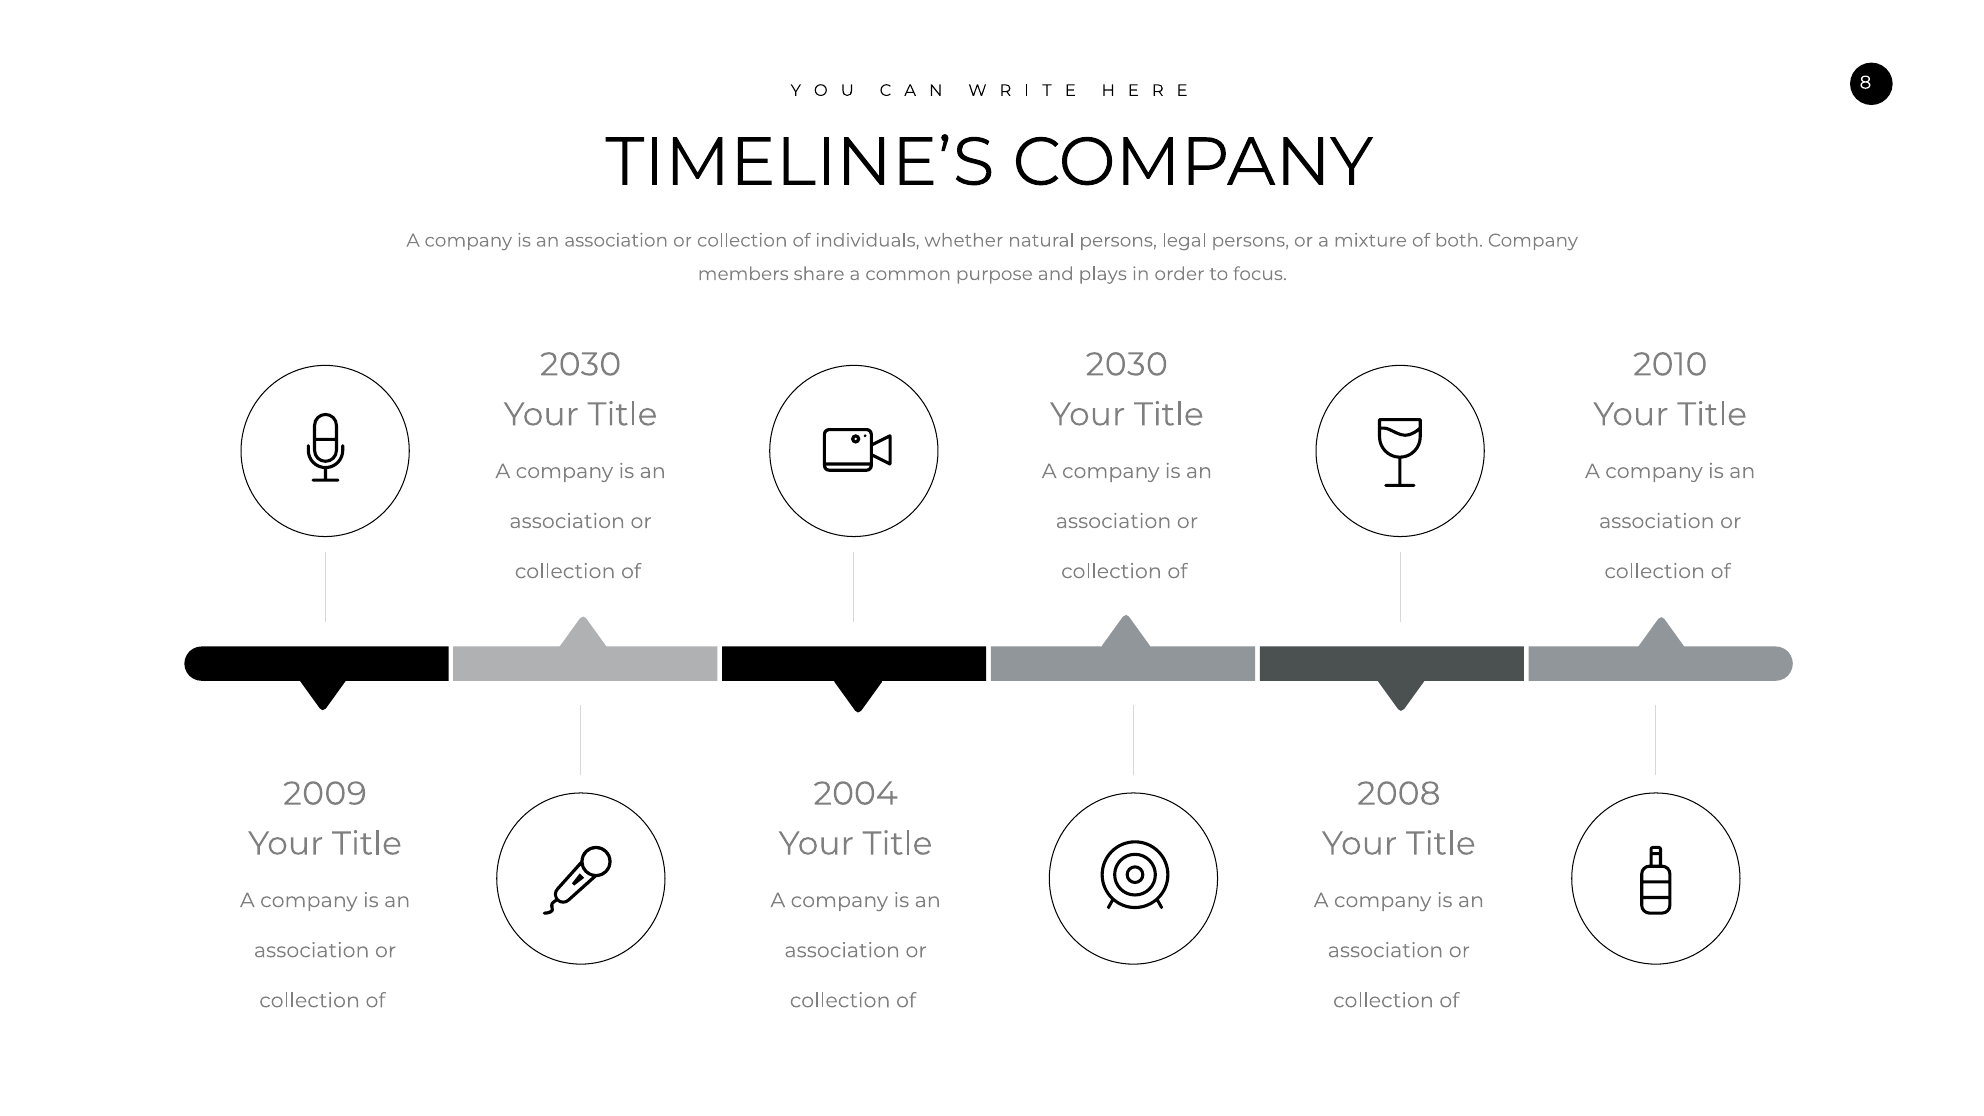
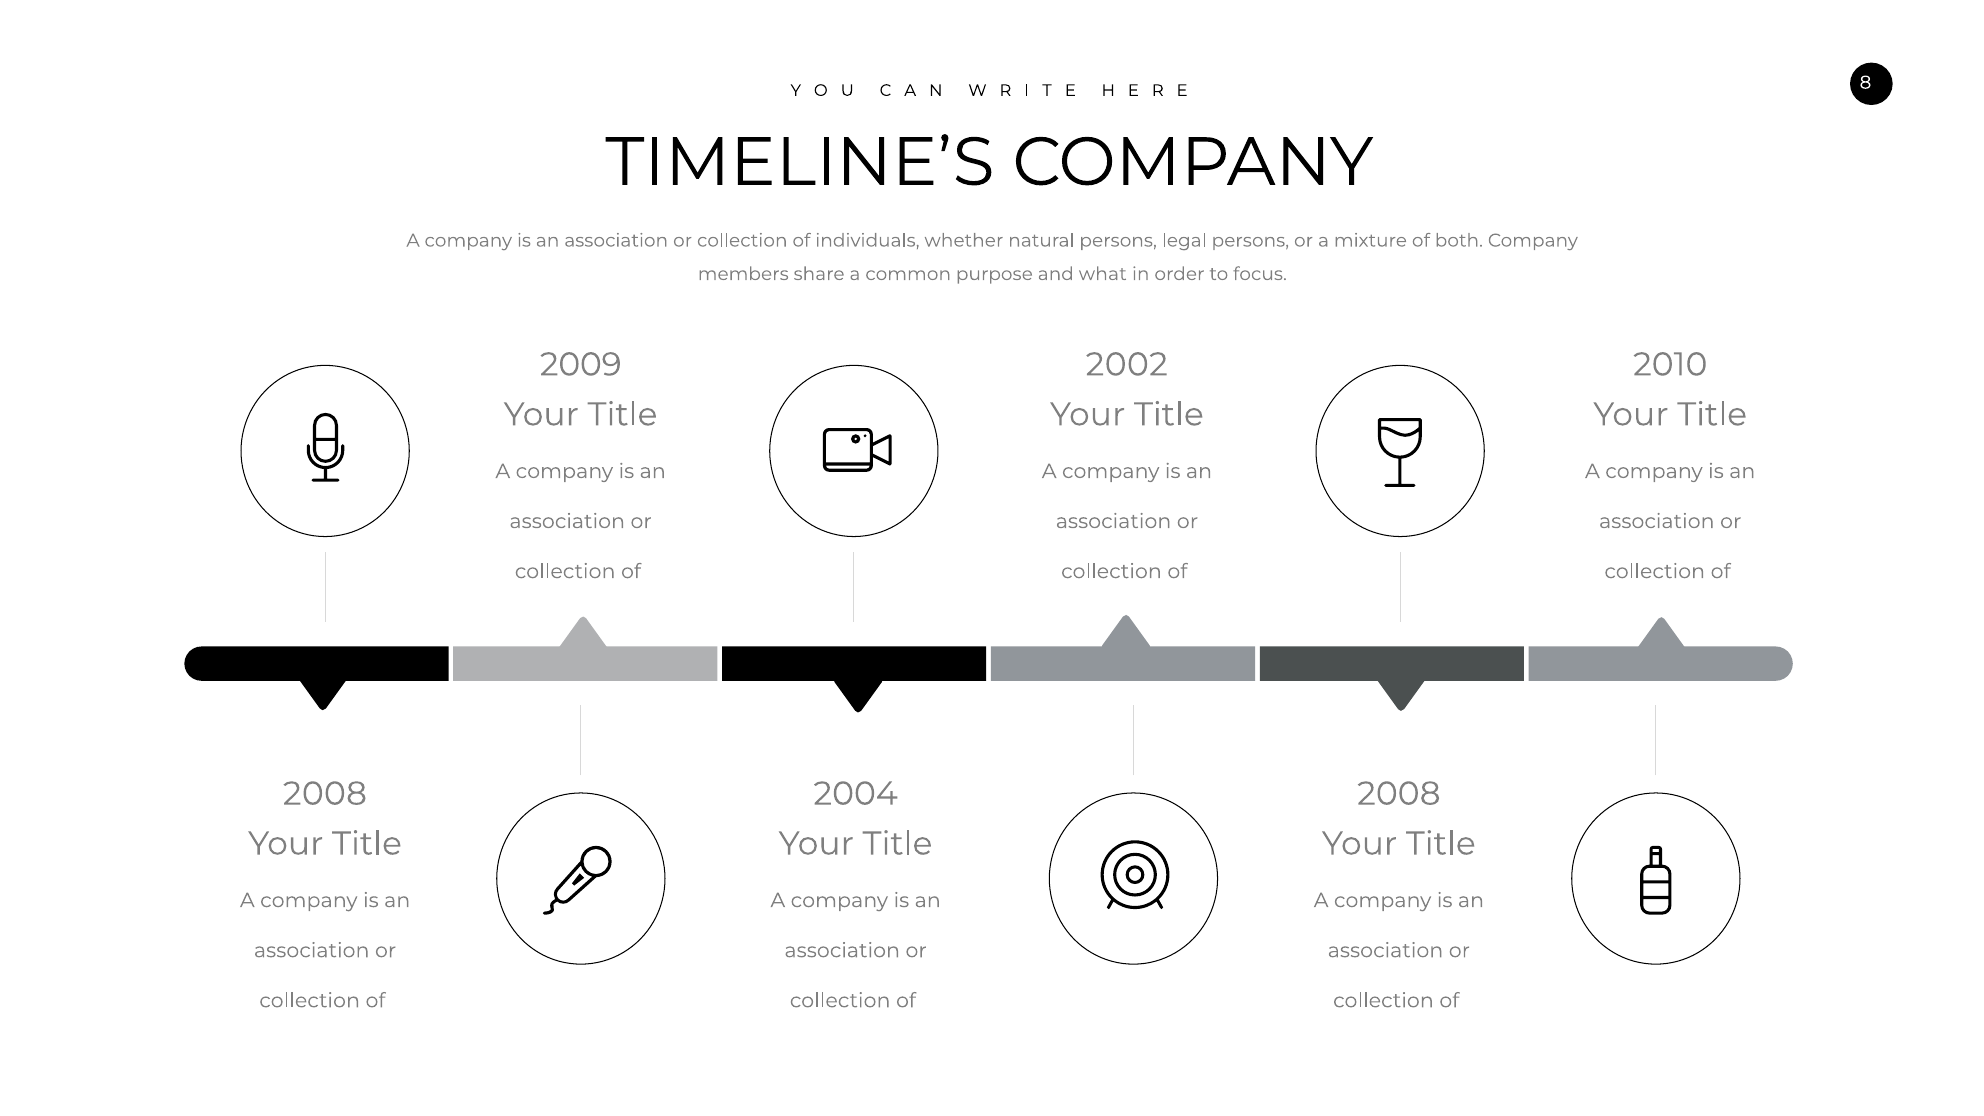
plays: plays -> what (1103, 274)
2030: 2030 -> 2009 (581, 365)
2030: 2030 -> 2002 (1127, 365)
2009: 2009 -> 2008 (325, 794)
